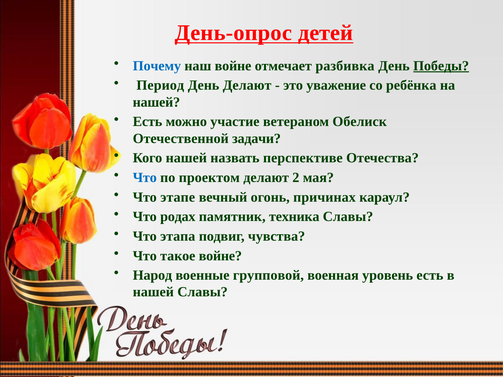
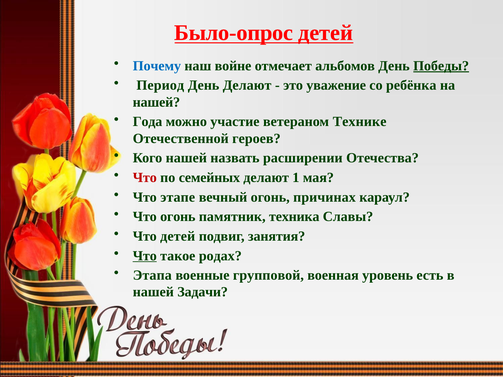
День-опрос: День-опрос -> Было-опрос (234, 33)
разбивка: разбивка -> альбомов (345, 66)
Есть: Есть -> Года (148, 122)
Обелиск: Обелиск -> Технике (360, 122)
задачи: задачи -> героев (256, 139)
перспективе: перспективе -> расширении (303, 158)
Что colour: blue -> red (145, 178)
проектом: проектом -> семейных (209, 178)
2: 2 -> 1 (296, 178)
Что родах: родах -> огонь (178, 217)
Что этапа: этапа -> детей (178, 236)
чувства: чувства -> занятия (277, 236)
Что underline: none -> present (145, 256)
такое войне: войне -> родах (220, 256)
Народ: Народ -> Этапа (152, 275)
нашей Славы: Славы -> Задачи (203, 292)
